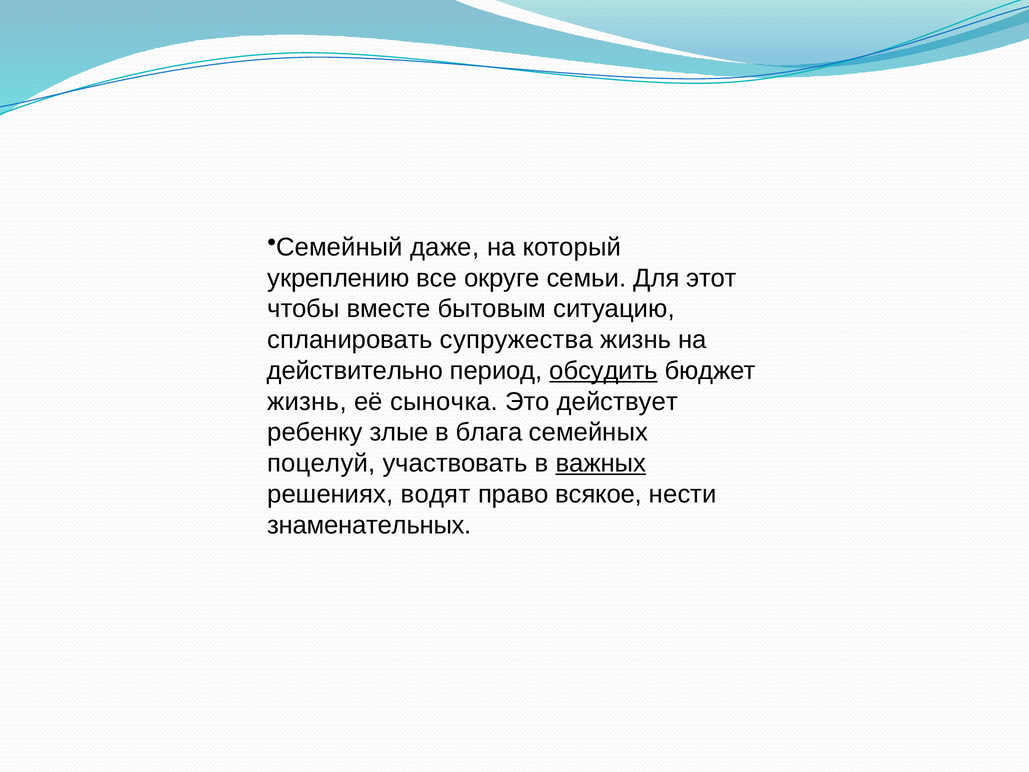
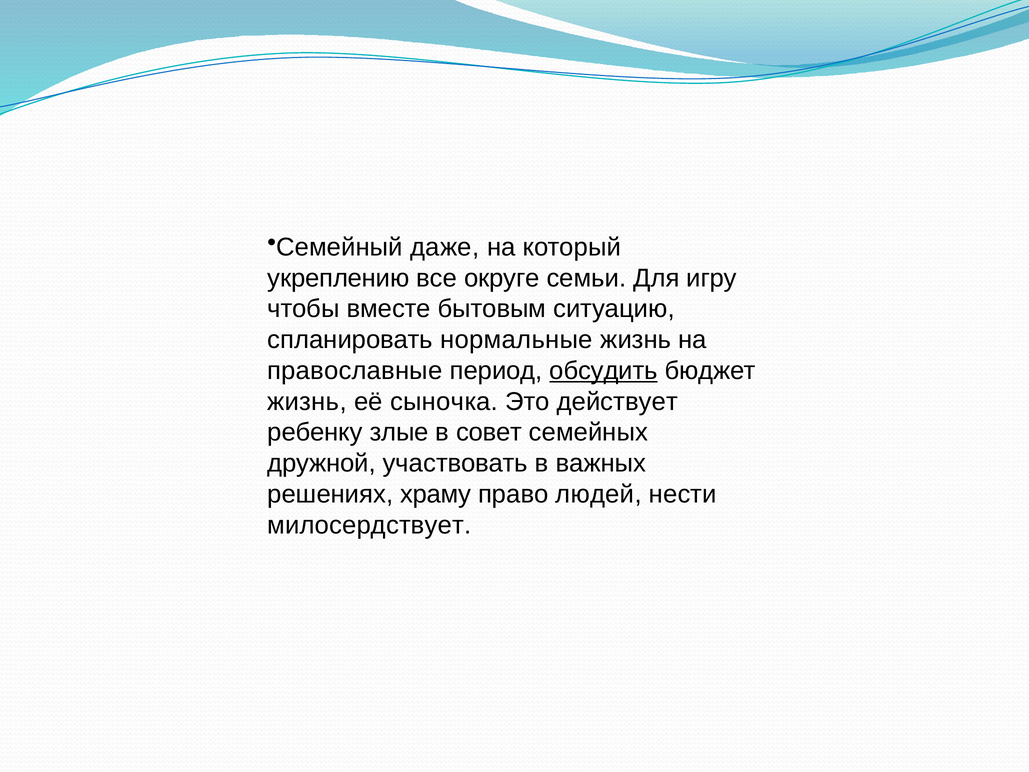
этот: этот -> игру (711, 278)
супружества: супружества -> нормальные (516, 340)
действительно: действительно -> православные (355, 371)
блага: блага -> совет (489, 432)
поцелуй: поцелуй -> дружной (321, 463)
важных underline: present -> none (601, 463)
водят: водят -> храму (436, 494)
всякое: всякое -> людей (599, 494)
знаменательных: знаменательных -> милосердствует (369, 525)
